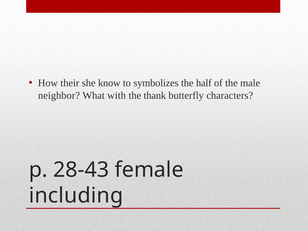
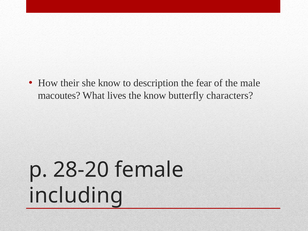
symbolizes: symbolizes -> description (156, 83)
half: half -> fear (204, 83)
neighbor: neighbor -> macoutes (59, 95)
with: with -> lives (117, 95)
the thank: thank -> know (155, 95)
28-43: 28-43 -> 28-20 (81, 170)
